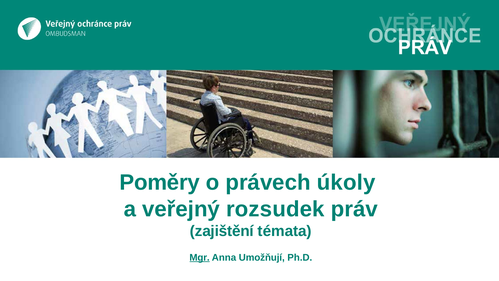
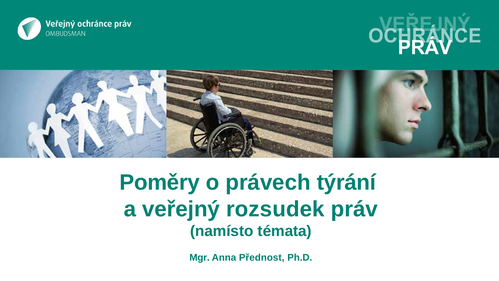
úkoly: úkoly -> týrání (346, 182)
zajištění: zajištění -> namísto (222, 231)
Mgr underline: present -> none (200, 257)
Umožňují: Umožňují -> Přednost (262, 257)
